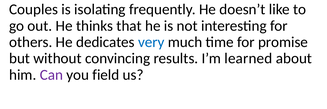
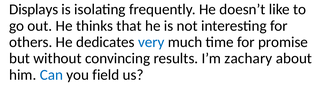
Couples: Couples -> Displays (34, 9)
learned: learned -> zachary (248, 58)
Can colour: purple -> blue (51, 75)
